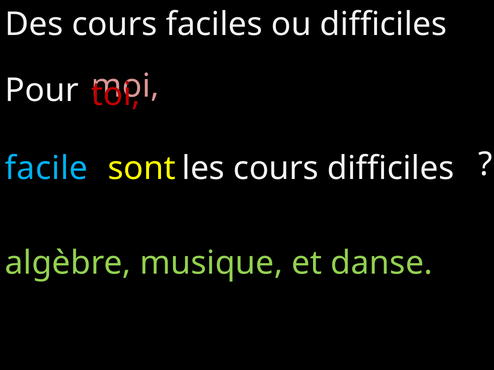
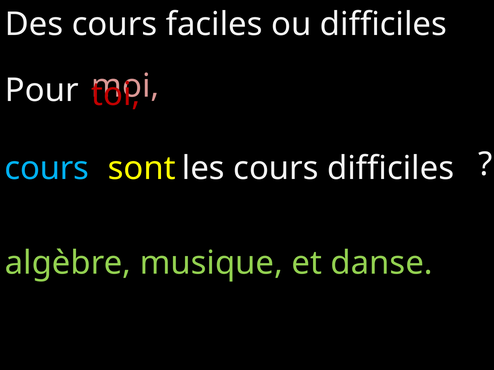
facile: facile -> cours (47, 169)
